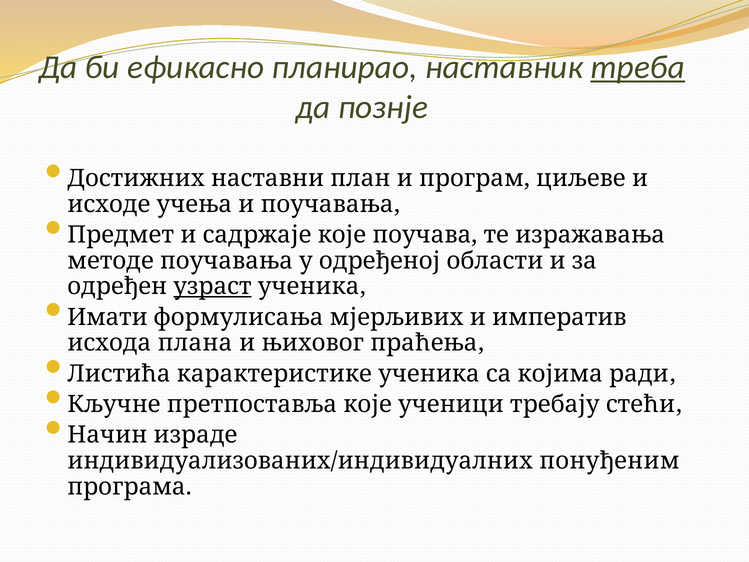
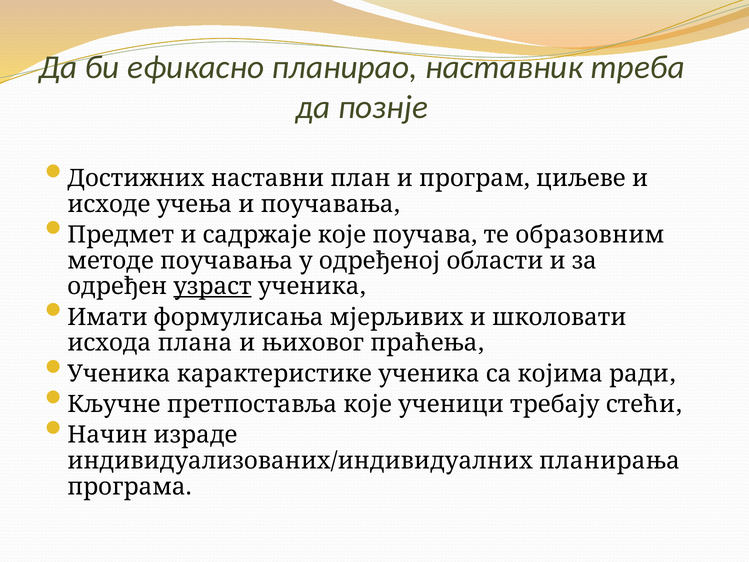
треба underline: present -> none (638, 67)
изражавања: изражавања -> образовним (590, 235)
императив: императив -> школовати (559, 317)
Листића: Листића -> Ученика (119, 374)
понуђеним: понуђеним -> планирања (609, 461)
